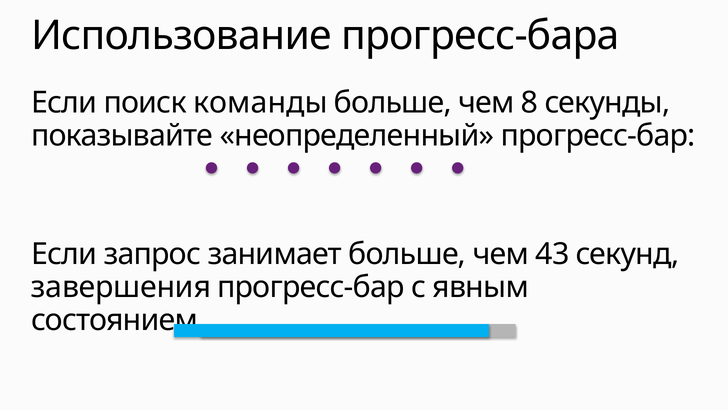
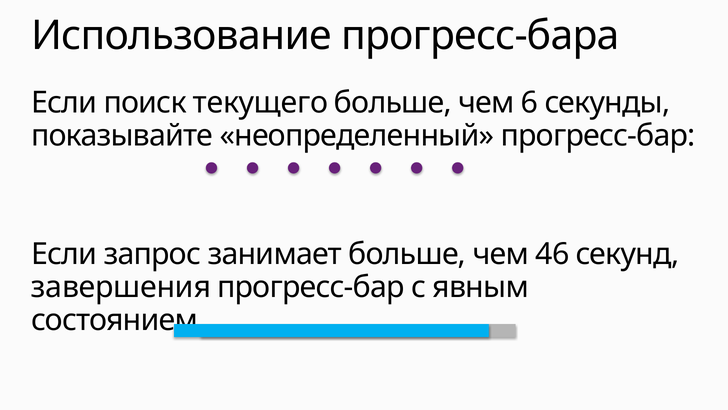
команды: команды -> текущего (261, 103)
8: 8 -> 6 (530, 103)
43: 43 -> 46 (552, 254)
